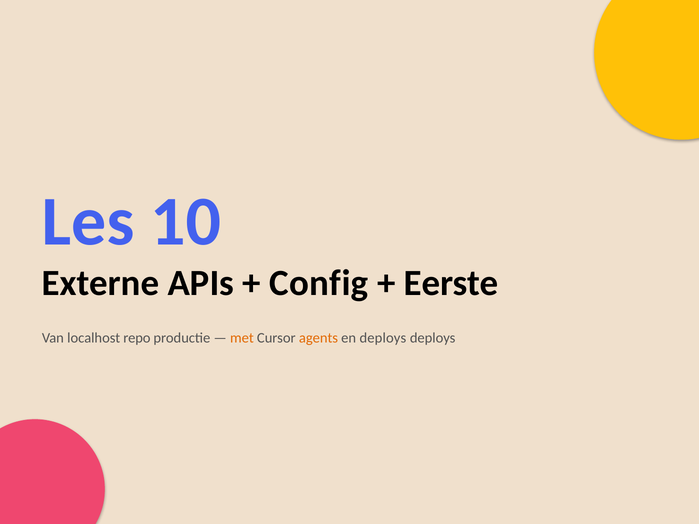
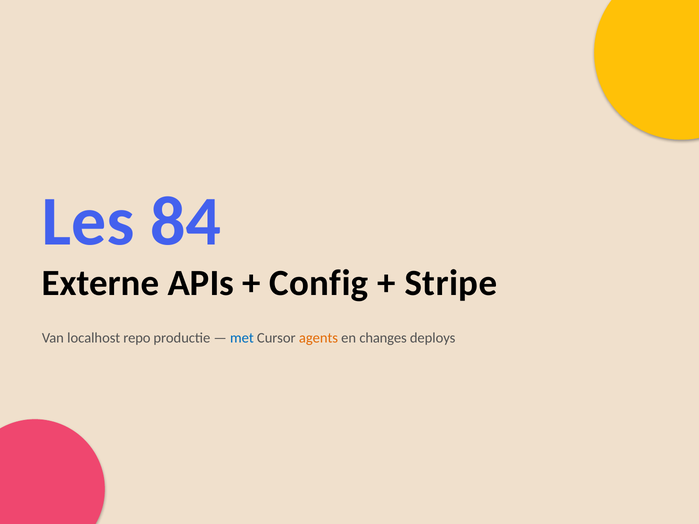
10: 10 -> 84 (186, 222)
Eerste: Eerste -> Stripe (451, 283)
met colour: orange -> blue (242, 338)
en deploys: deploys -> changes (383, 338)
